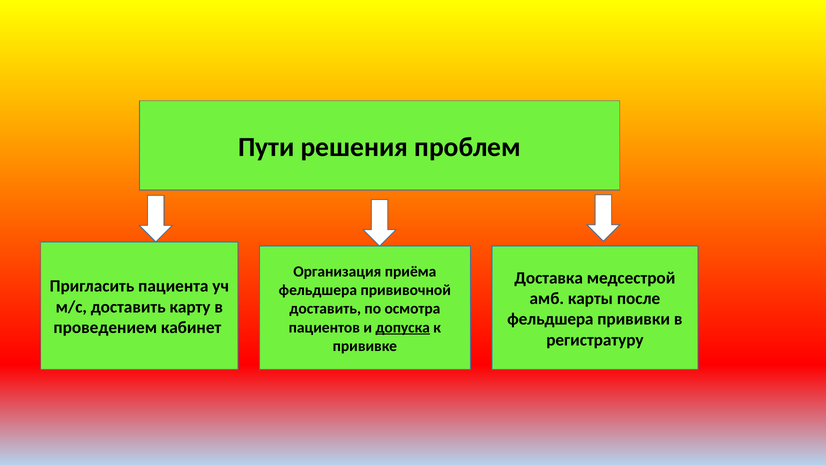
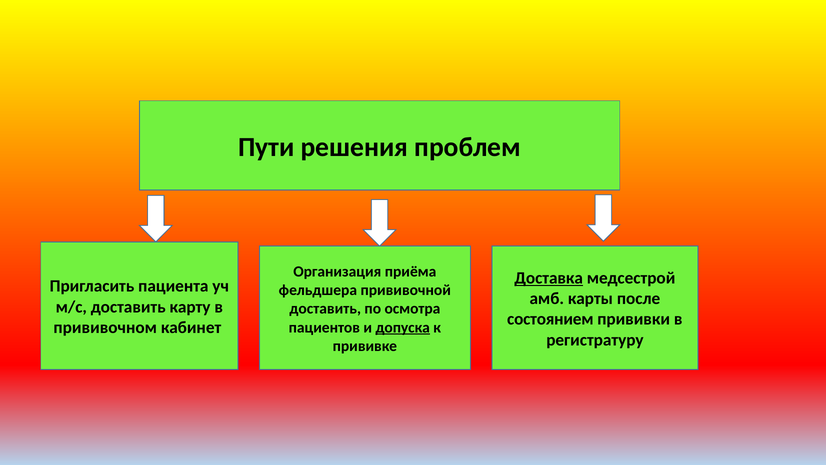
Доставка underline: none -> present (549, 278)
фельдшера: фельдшера -> состоянием (550, 319)
проведением: проведением -> прививочном (105, 327)
